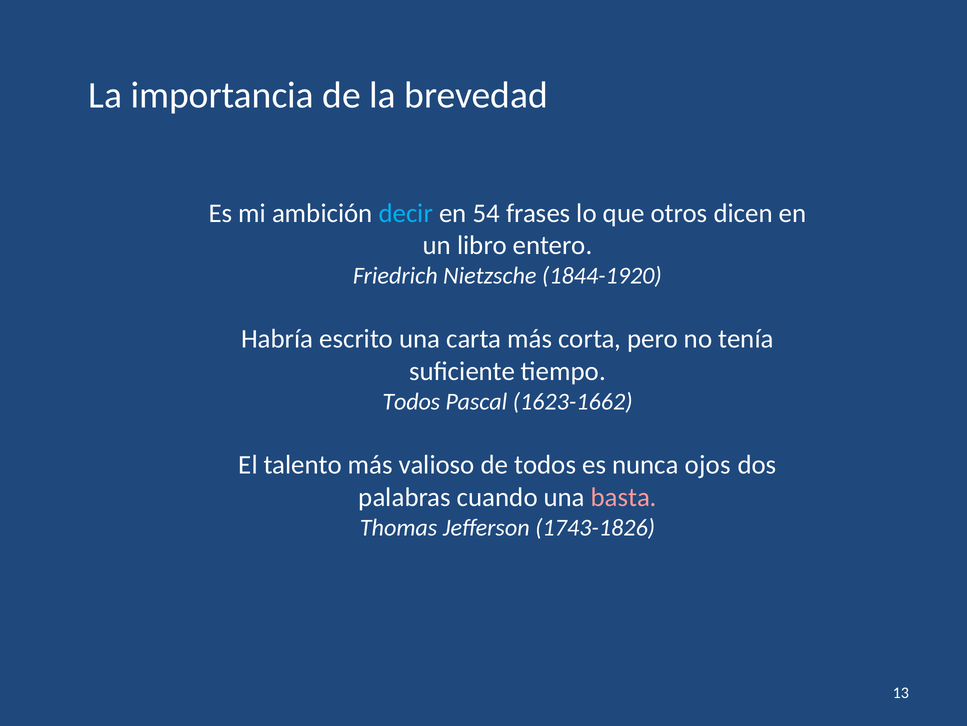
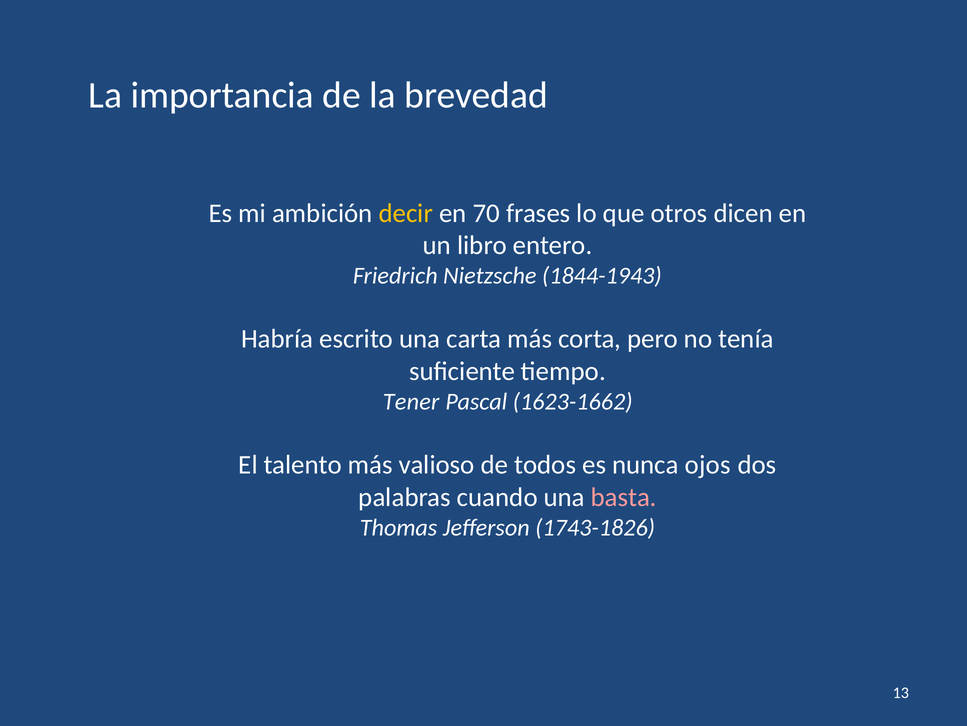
decir colour: light blue -> yellow (406, 213)
54: 54 -> 70 (486, 213)
1844-1920: 1844-1920 -> 1844-1943 (602, 276)
Todos: Todos -> Tener (411, 401)
